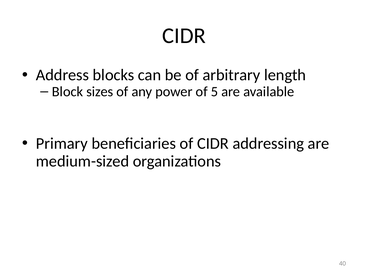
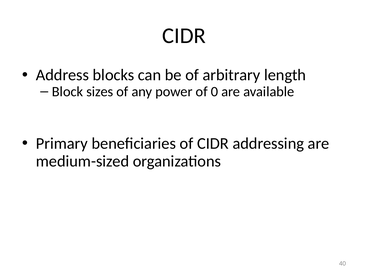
5: 5 -> 0 (214, 92)
